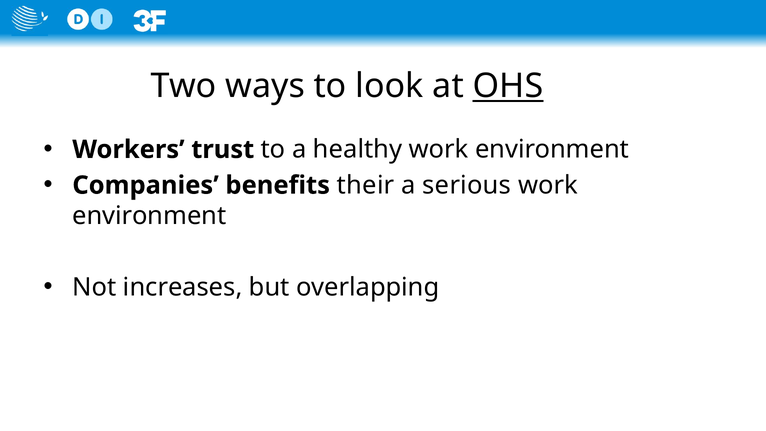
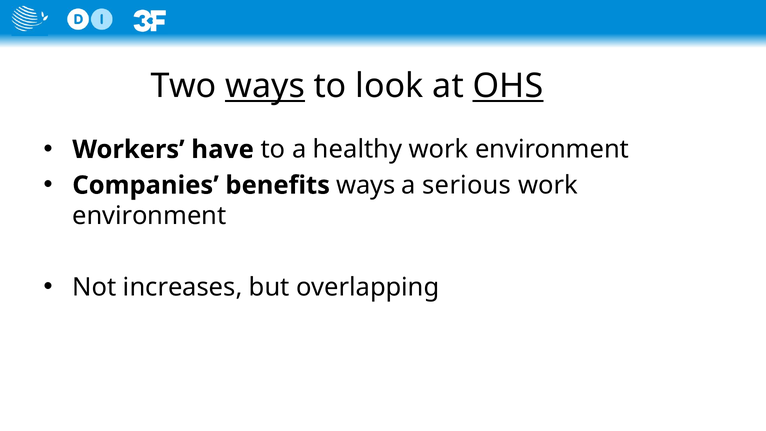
ways underline: none -> present (265, 86)
trust: trust -> have (223, 150)
benefits their: their -> ways (366, 185)
